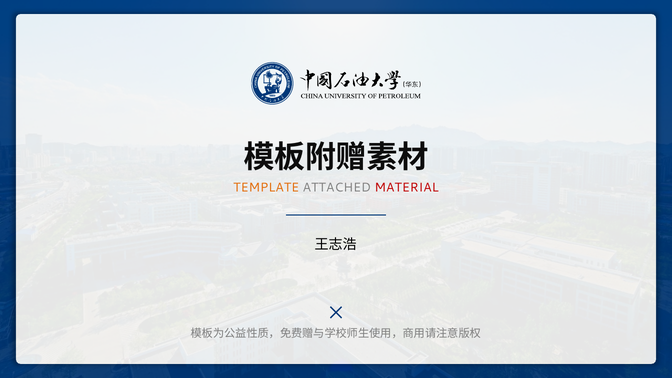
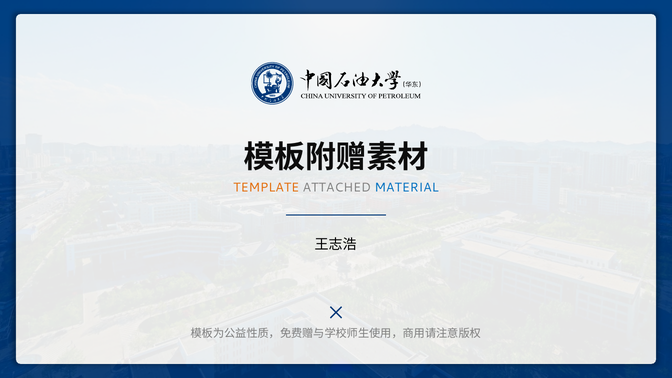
MATERIAL colour: red -> blue (406, 188)
